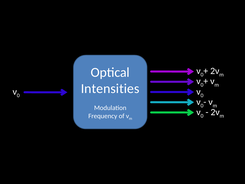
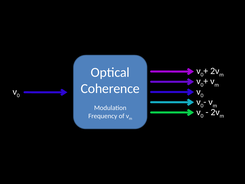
Intensities: Intensities -> Coherence (110, 89)
